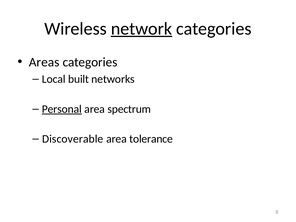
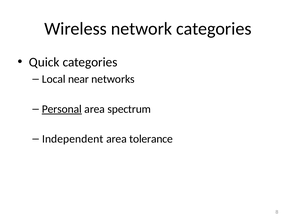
network underline: present -> none (141, 29)
Areas: Areas -> Quick (44, 62)
built: built -> near (79, 79)
Discoverable: Discoverable -> Independent (73, 139)
